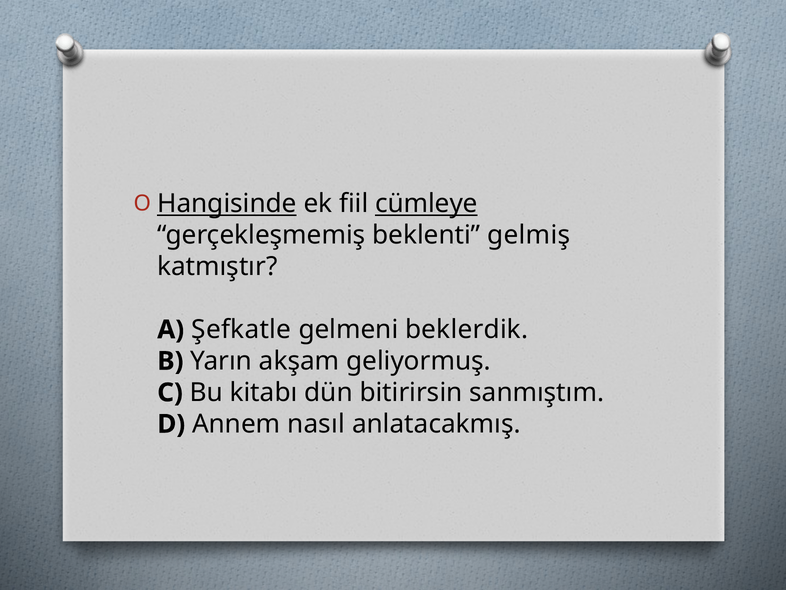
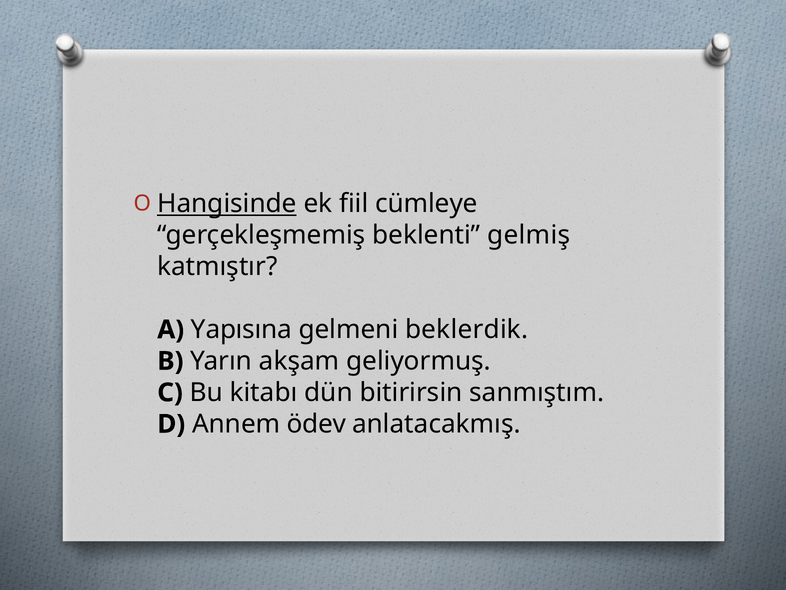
cümleye underline: present -> none (426, 204)
Şefkatle: Şefkatle -> Yapısına (241, 329)
nasıl: nasıl -> ödev (316, 424)
